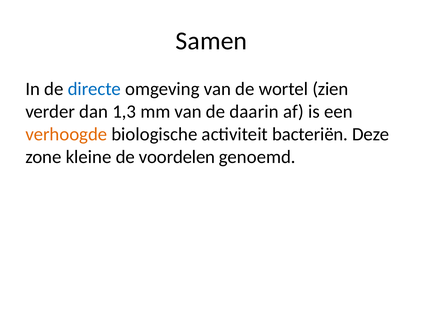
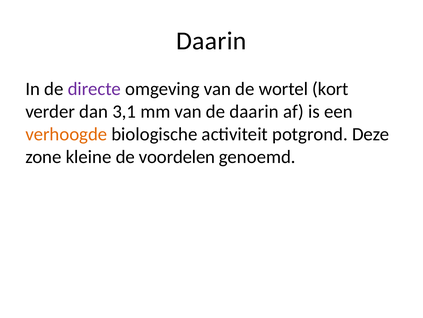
Samen: Samen -> Daarin (211, 41)
directe colour: blue -> purple (94, 89)
zien: zien -> kort (330, 89)
1,3: 1,3 -> 3,1 (124, 111)
bacteriën: bacteriën -> potgrond (310, 134)
